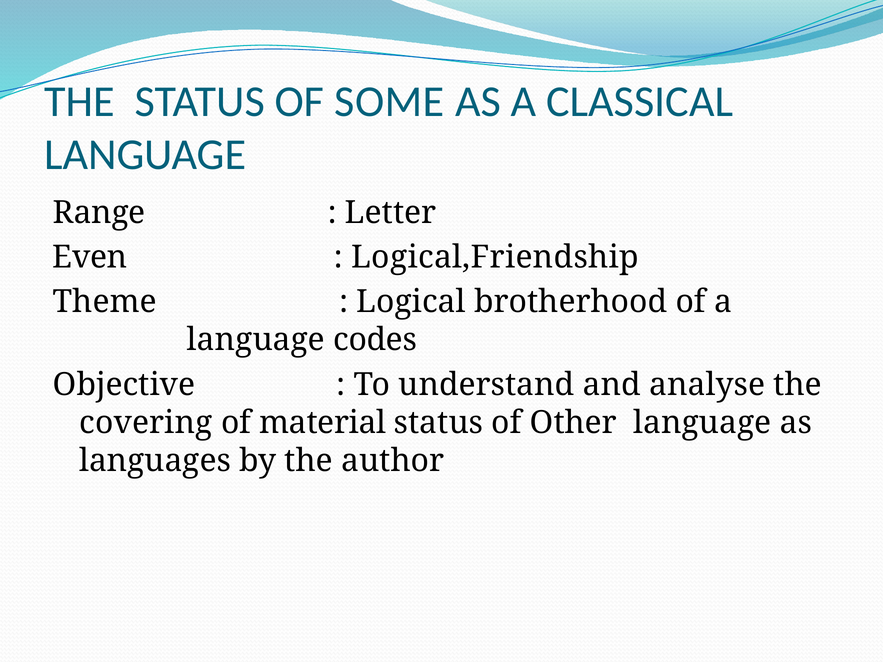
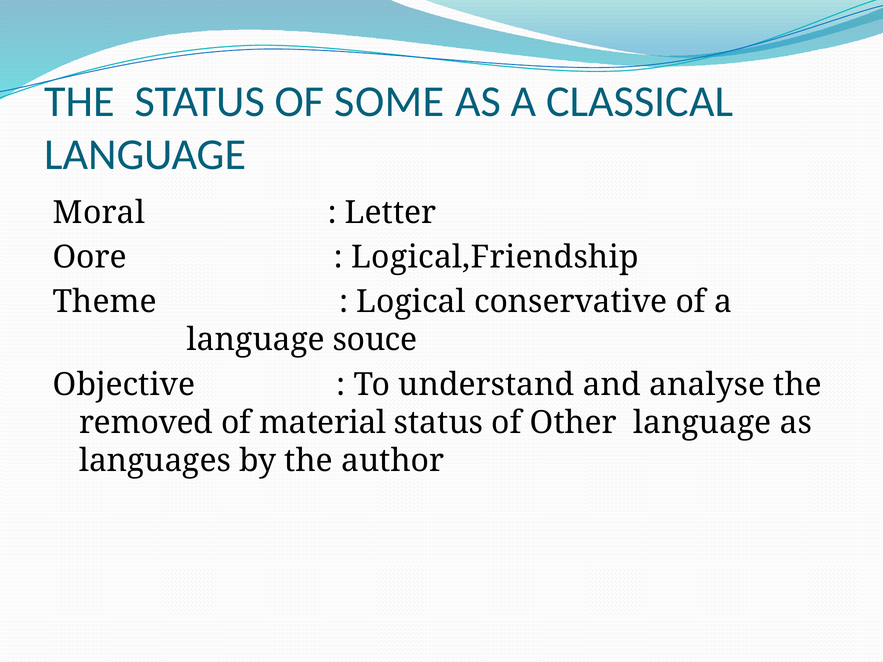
Range: Range -> Moral (99, 213)
Even: Even -> Oore (90, 257)
brotherhood: brotherhood -> conservative (571, 302)
codes: codes -> souce (375, 340)
covering: covering -> removed (146, 423)
